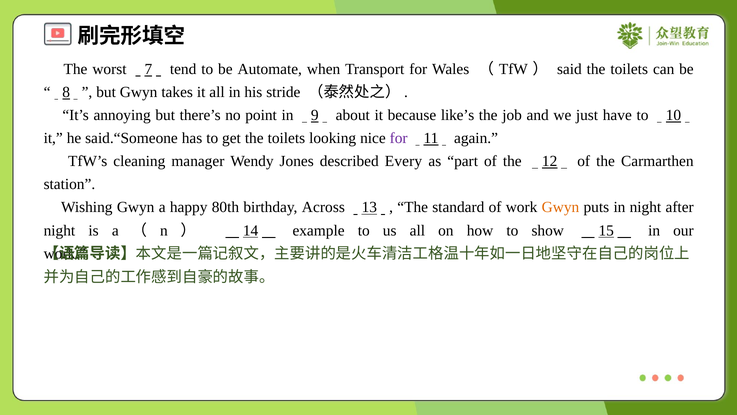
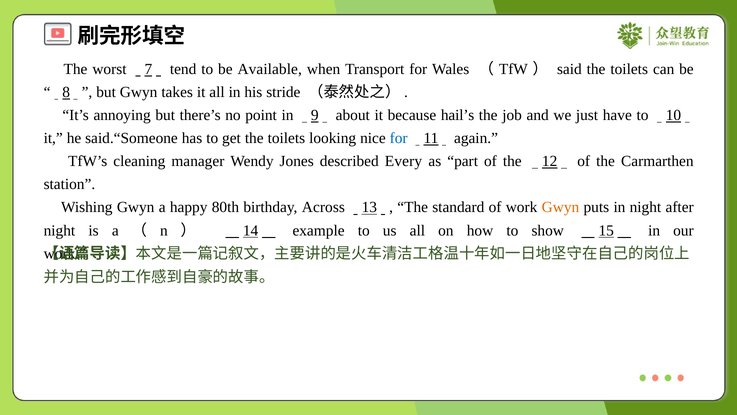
Automate: Automate -> Available (270, 69)
like’s: like’s -> hail’s (458, 115)
for colour: purple -> blue (399, 138)
